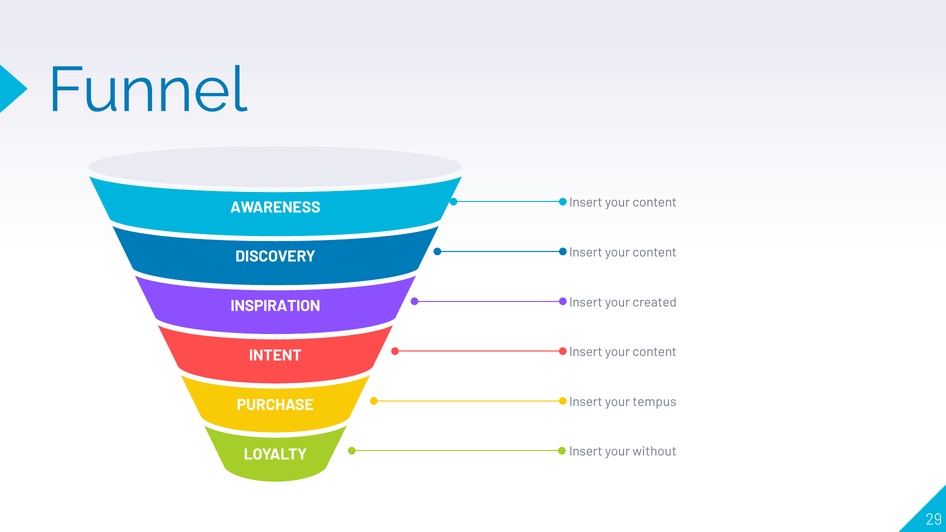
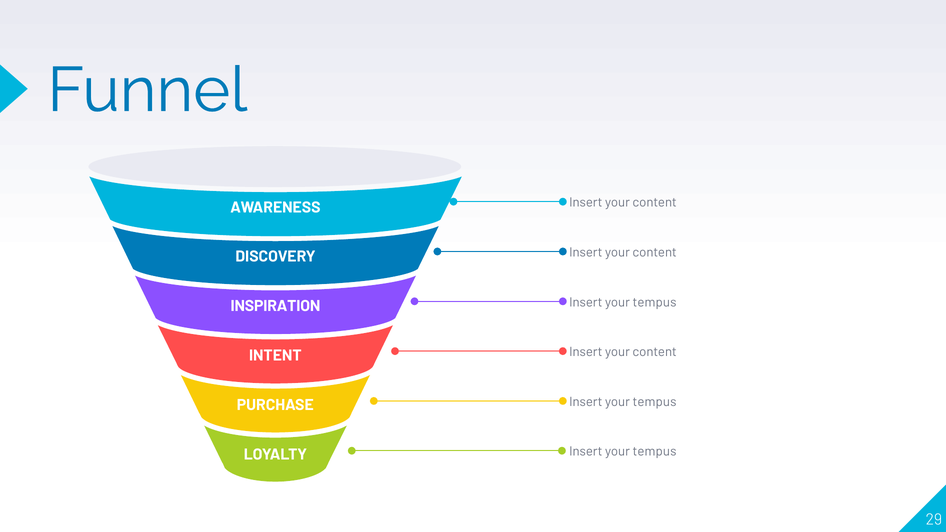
created: created -> tempus (655, 302)
without: without -> tempus (655, 452)
